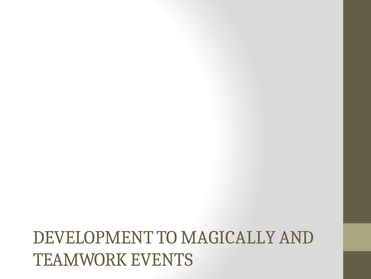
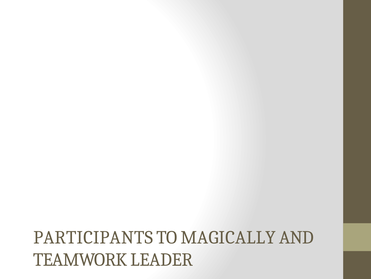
DEVELOPMENT: DEVELOPMENT -> PARTICIPANTS (93, 237)
EVENTS: EVENTS -> LEADER (162, 259)
